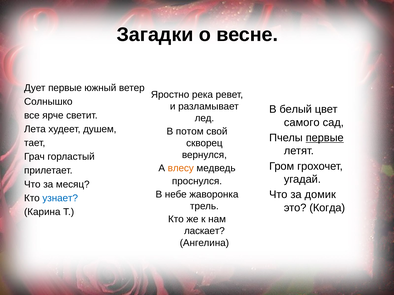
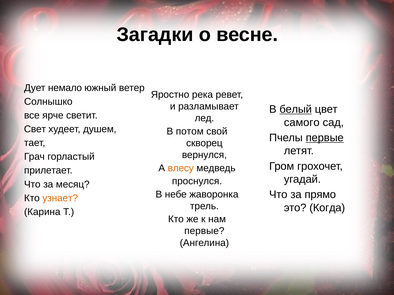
Дует первые: первые -> немало (65, 88)
белый underline: none -> present (296, 110)
Лета: Лета -> Свет (35, 129)
домик: домик -> прямо (320, 195)
узнает colour: blue -> orange (60, 198)
ласкает: ласкает -> первые (204, 231)
